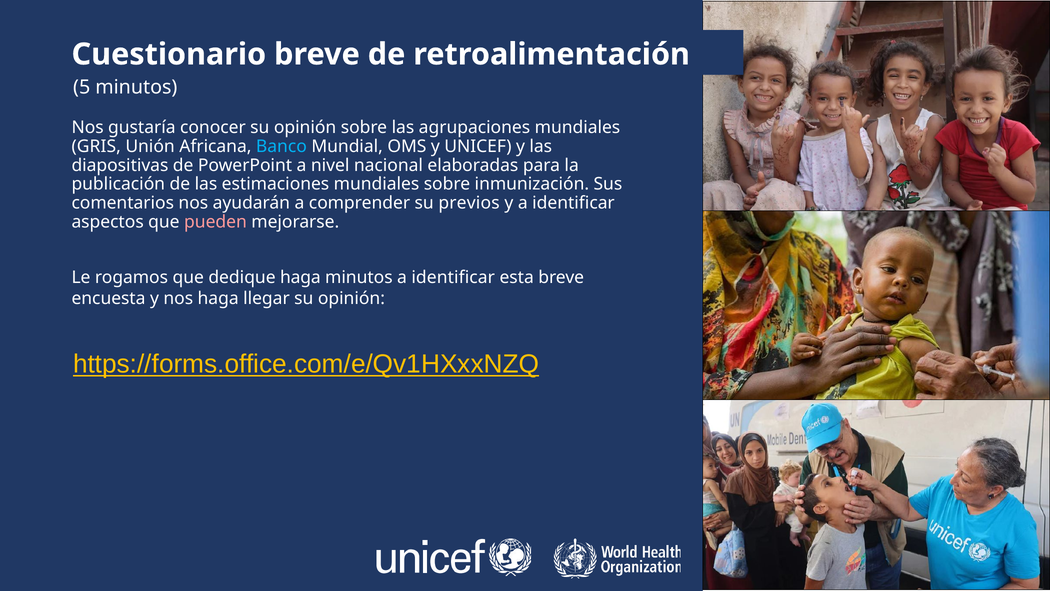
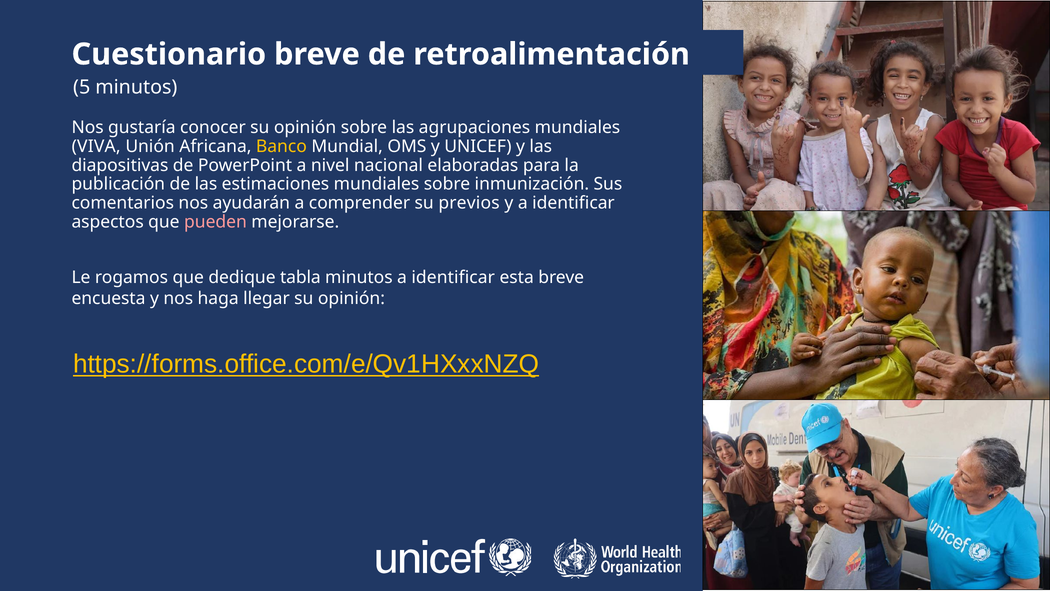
GRIS: GRIS -> VIVA (96, 146)
Banco colour: light blue -> yellow (281, 146)
dedique haga: haga -> tabla (300, 277)
